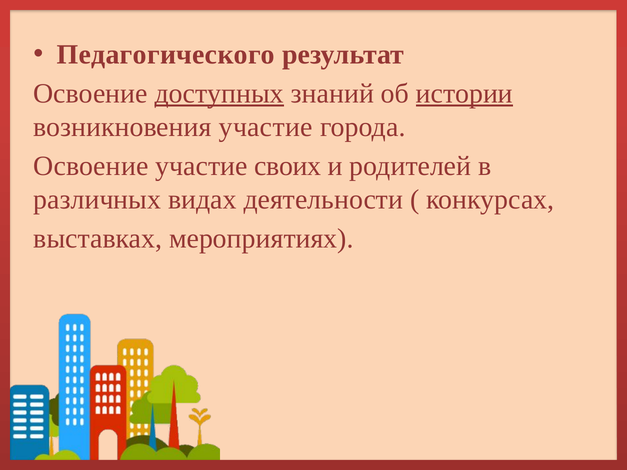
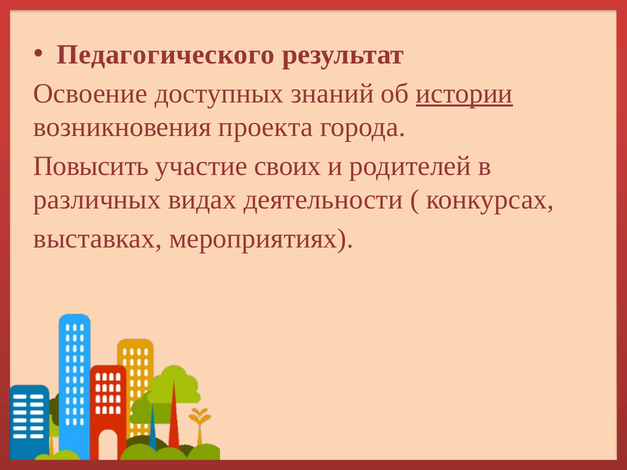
доступных underline: present -> none (219, 94)
возникновения участие: участие -> проекта (266, 127)
Освоение: Освоение -> Повысить (91, 166)
